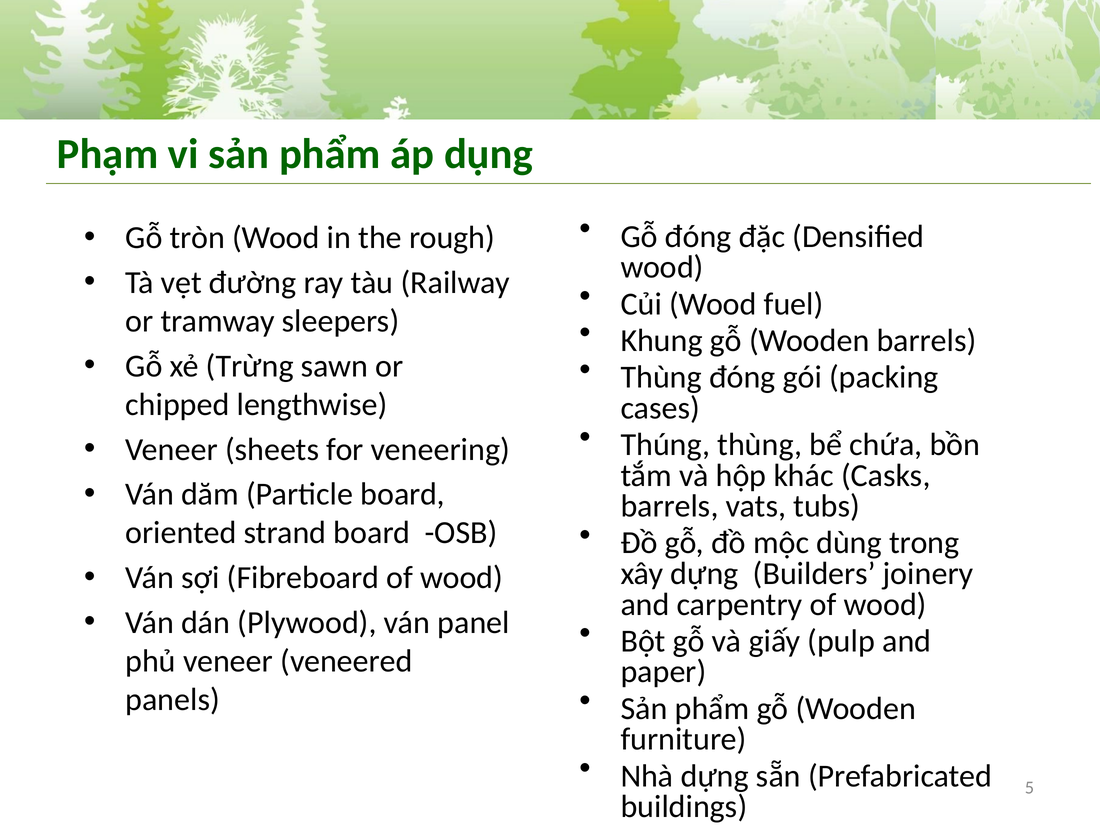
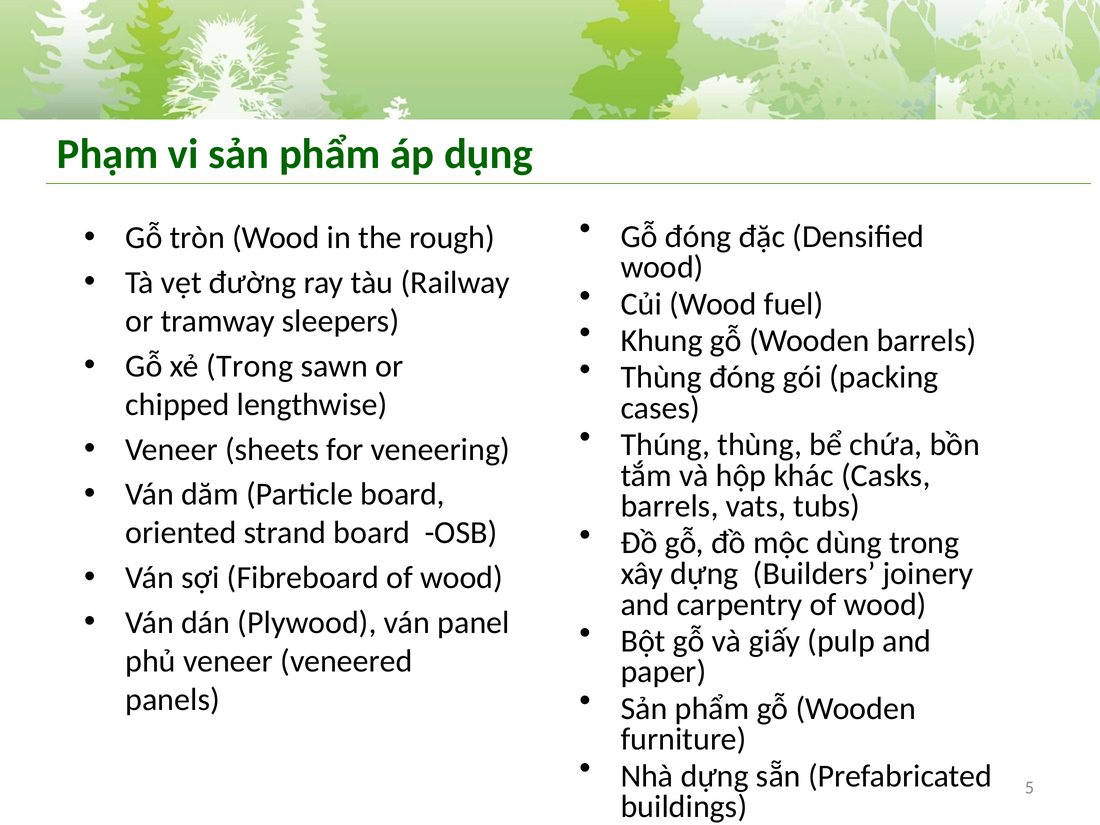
xẻ Trừng: Trừng -> Trong (250, 366)
